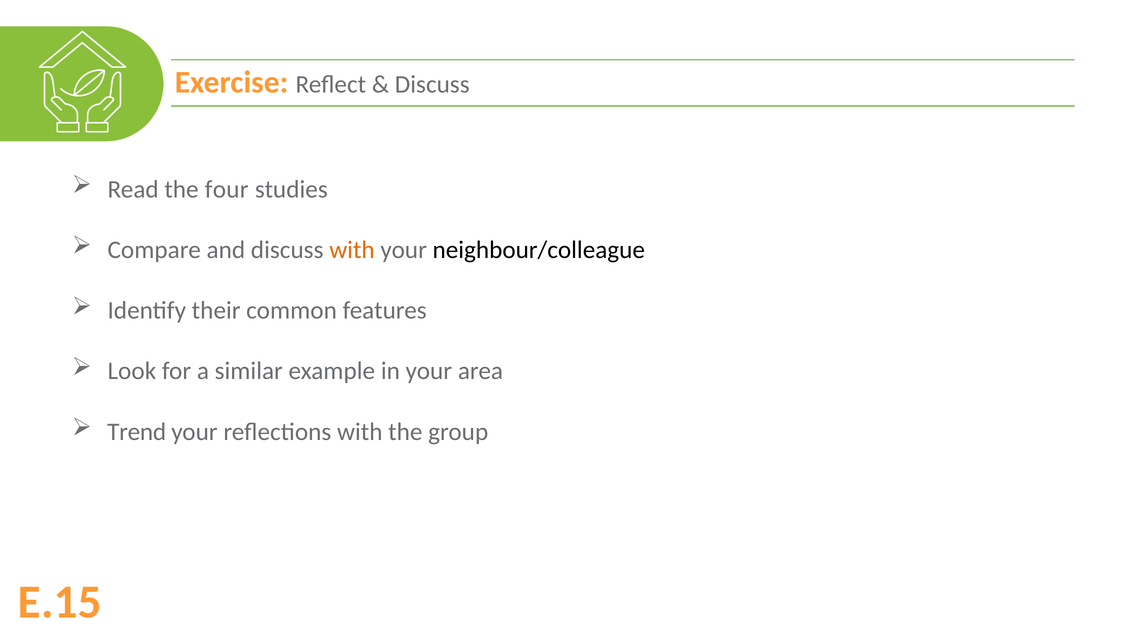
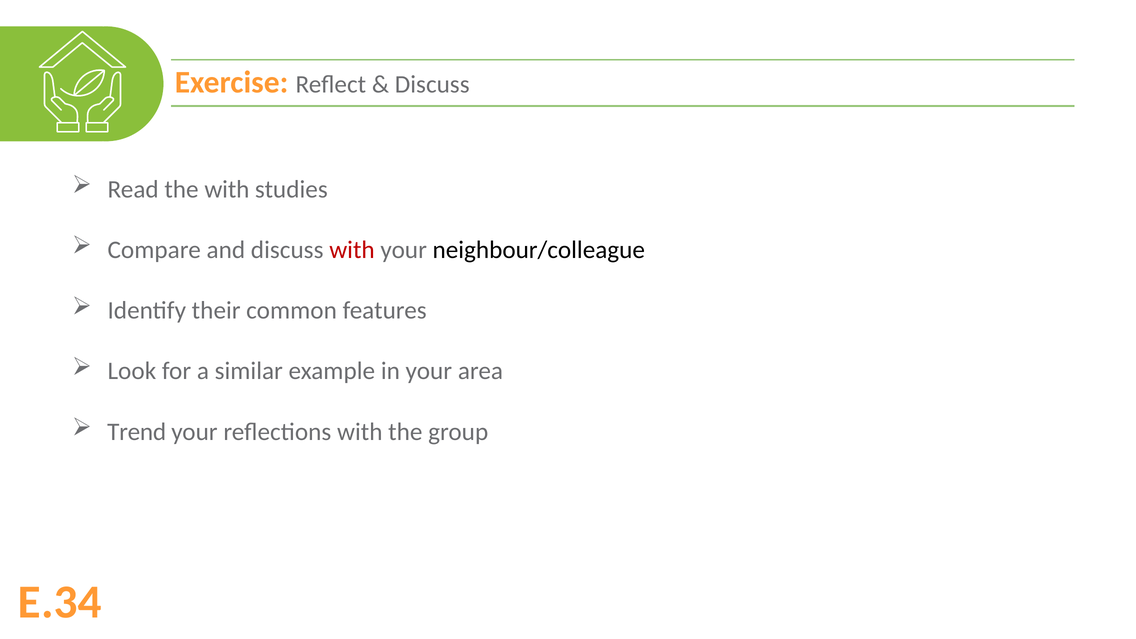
the four: four -> with (227, 189)
with colour: orange -> red (352, 250)
E.15: E.15 -> E.34 (60, 602)
